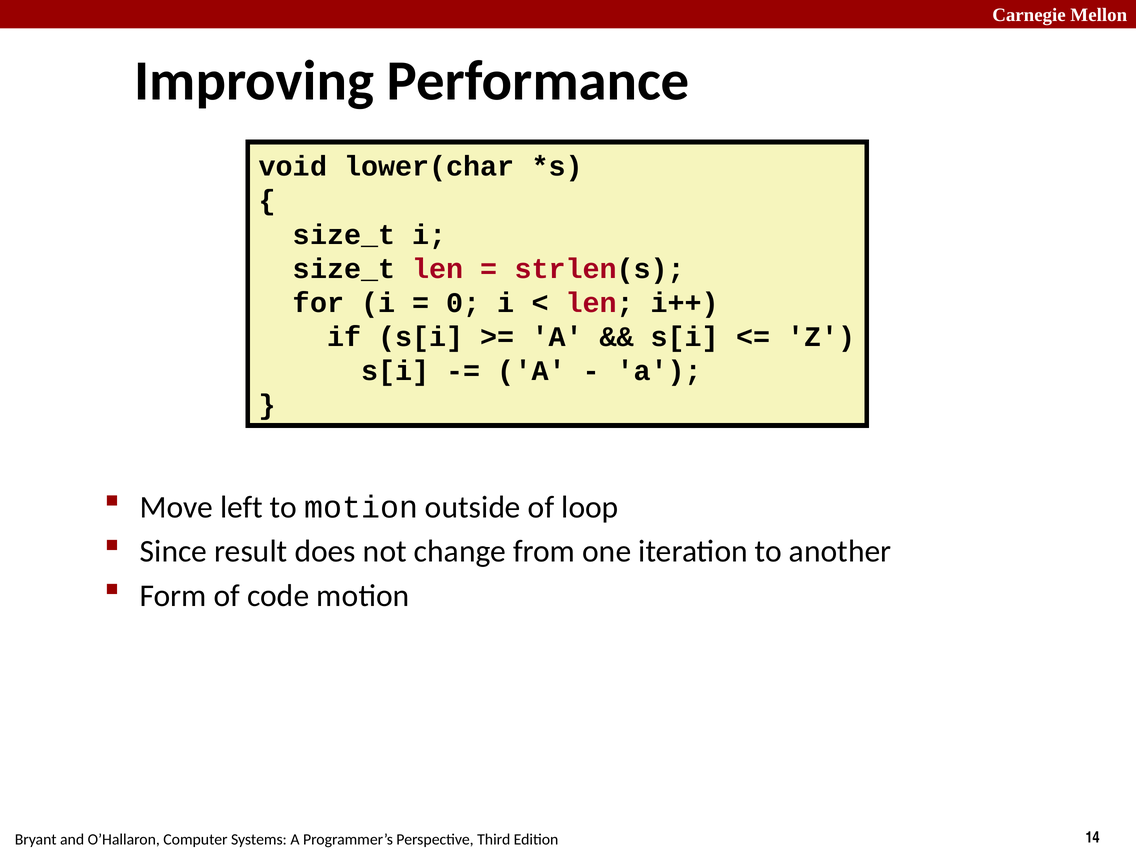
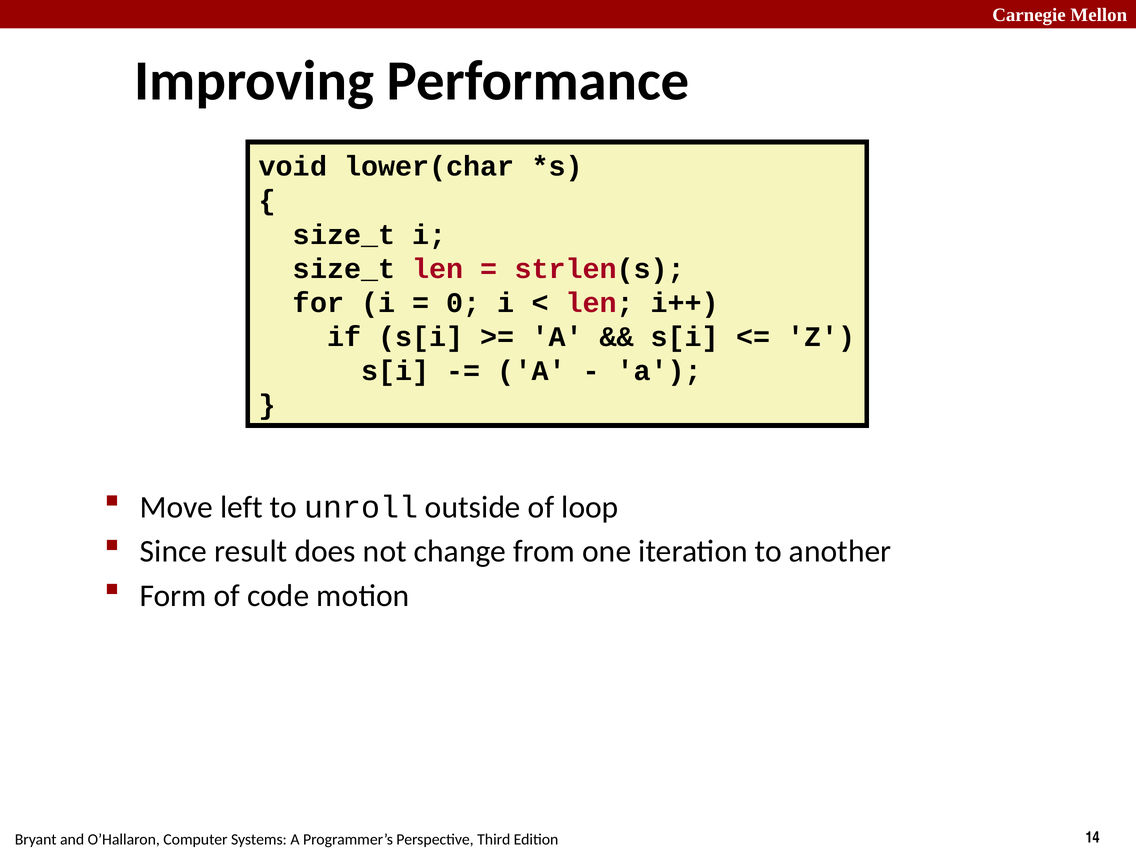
to motion: motion -> unroll (361, 507)
